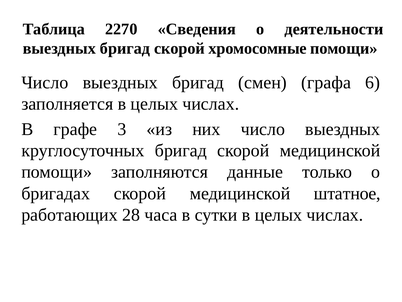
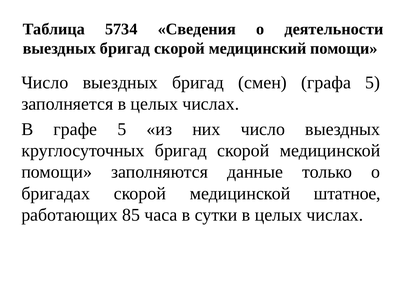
2270: 2270 -> 5734 (121, 29)
хромосомные: хромосомные -> медицинский (258, 49)
графа 6: 6 -> 5 (373, 82)
графе 3: 3 -> 5 (122, 129)
28: 28 -> 85 (131, 215)
